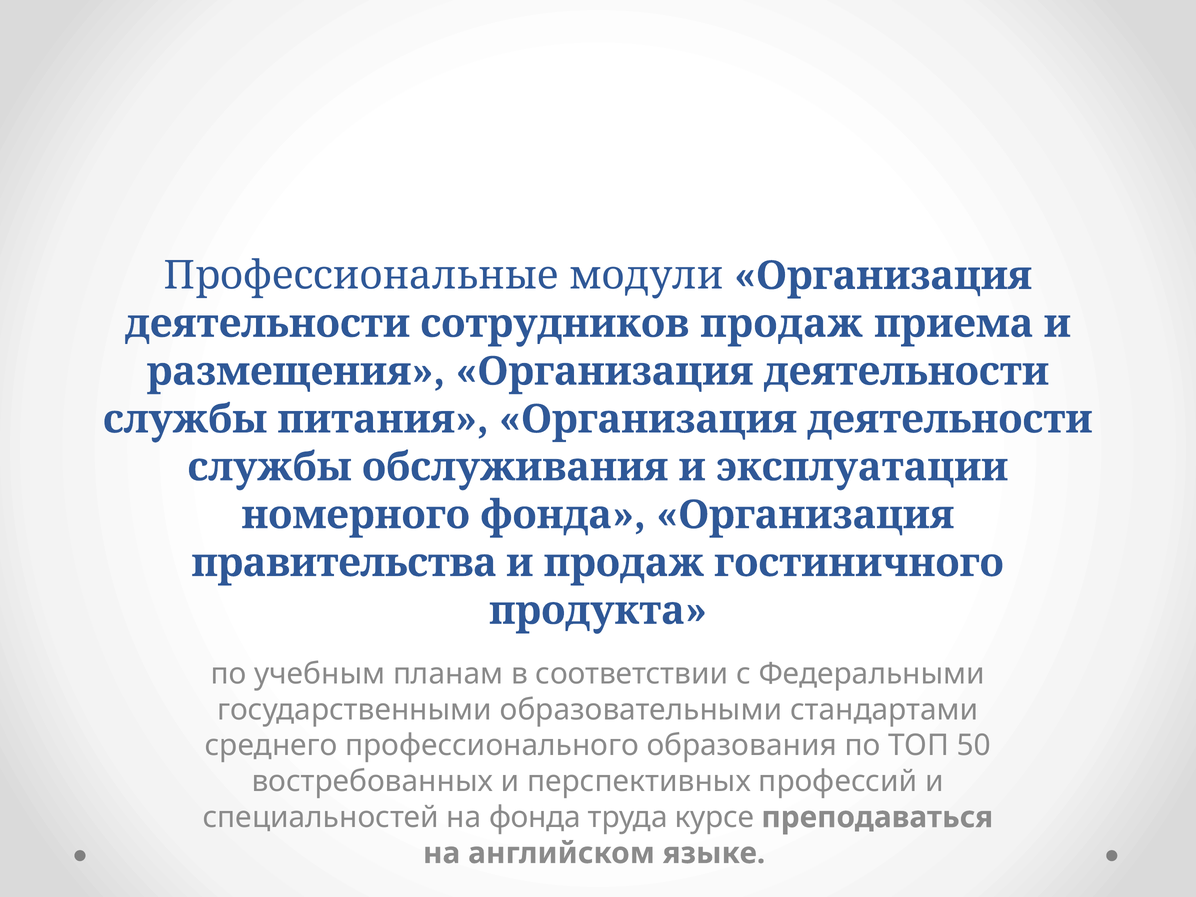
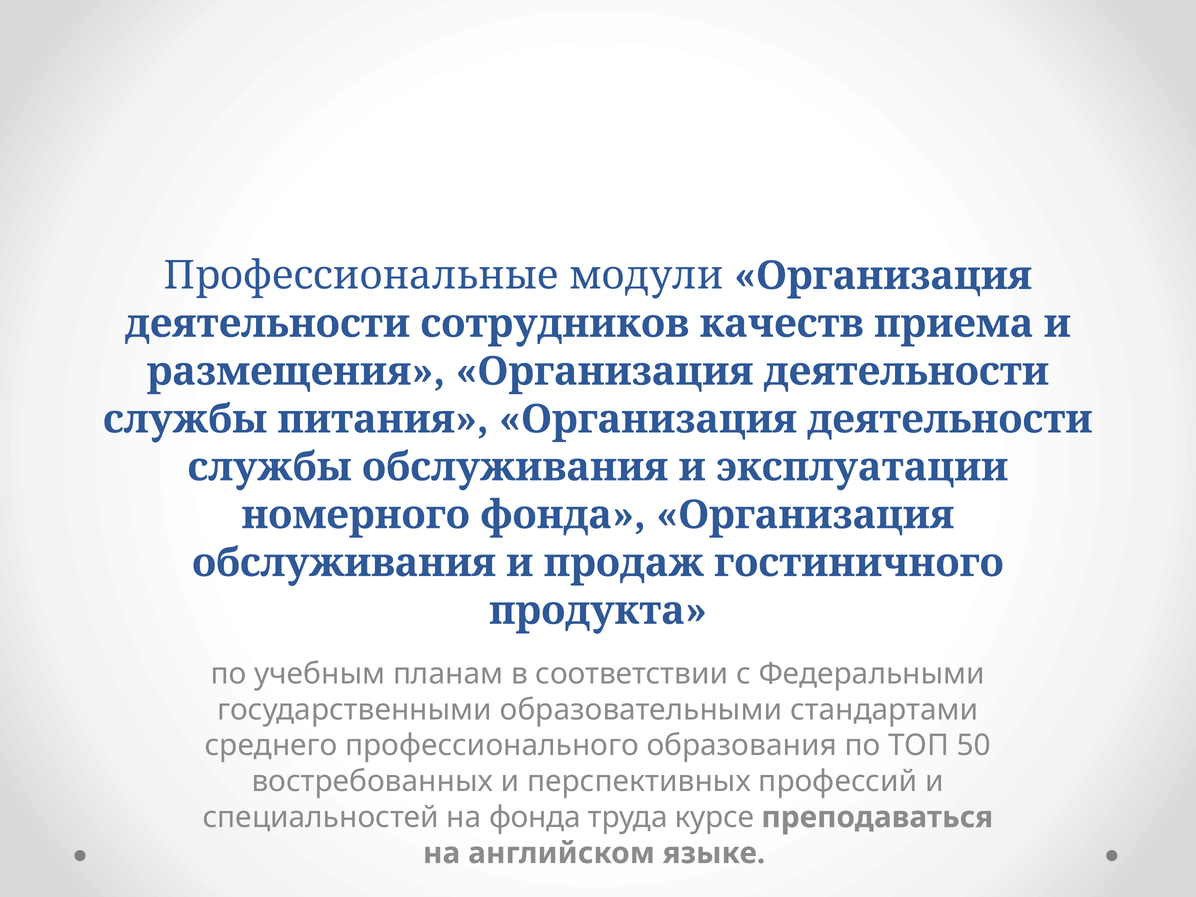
сотрудников продаж: продаж -> качеств (782, 324)
правительства: правительства -> обслуживания (344, 563)
